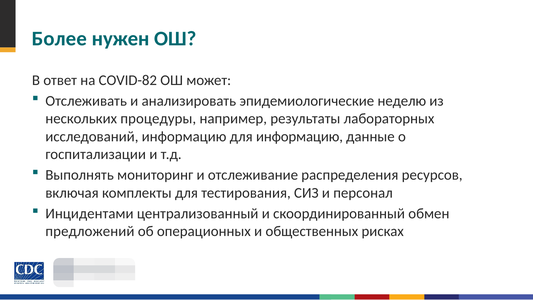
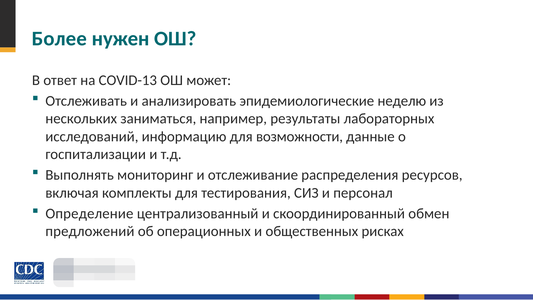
COVID-82: COVID-82 -> COVID-13 (128, 80)
процедуры: процедуры -> заниматься (158, 119)
для информацию: информацию -> возможности (300, 136)
Инцидентами: Инцидентами -> Определение (89, 213)
